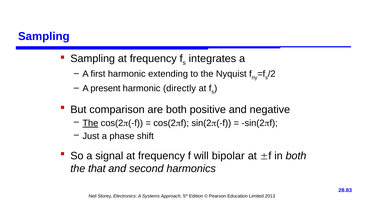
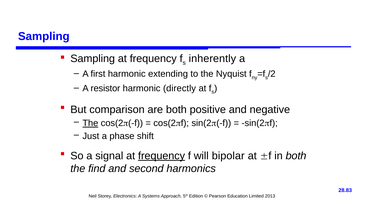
integrates: integrates -> inherently (212, 59)
present: present -> resistor (105, 88)
frequency underline: none -> present (162, 156)
that: that -> find (97, 169)
